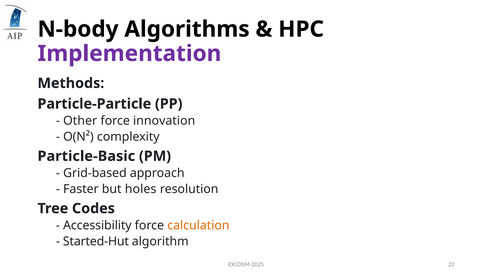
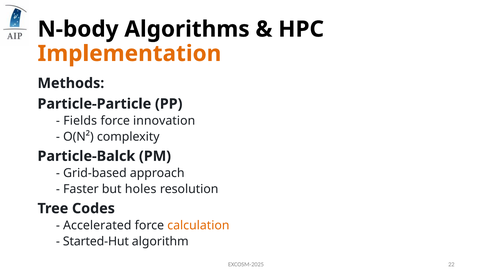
Implementation colour: purple -> orange (129, 54)
Other: Other -> Fields (80, 121)
Particle-Basic: Particle-Basic -> Particle-Balck (86, 156)
Accessibility: Accessibility -> Accelerated (97, 225)
